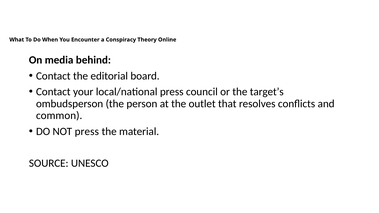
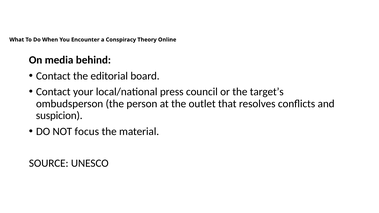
common: common -> suspicion (59, 116)
NOT press: press -> focus (87, 132)
